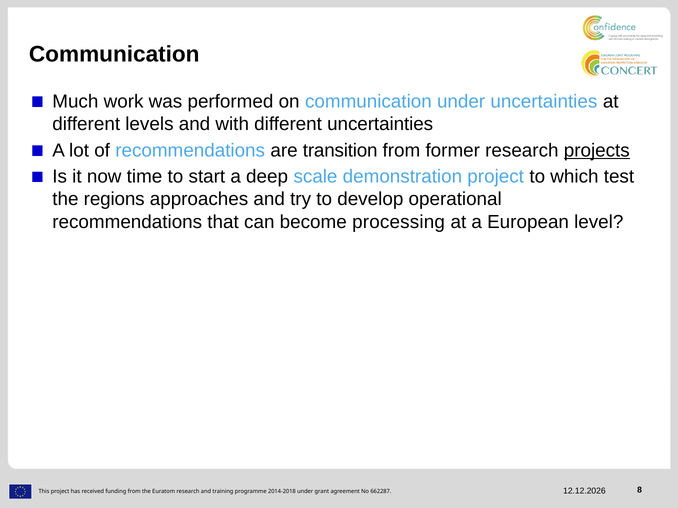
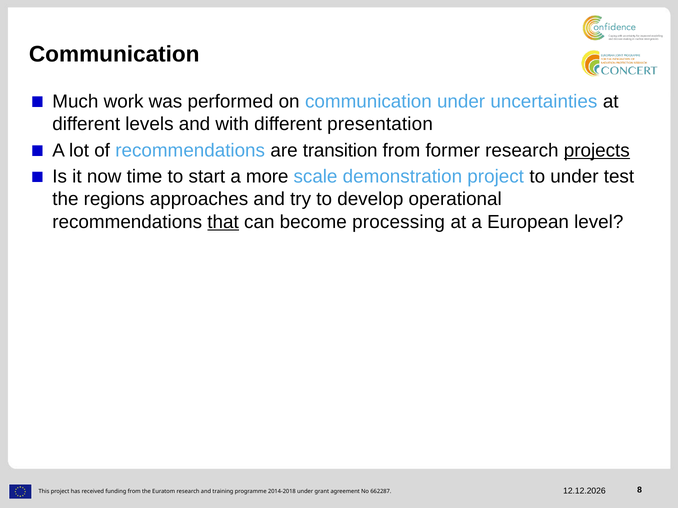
different uncertainties: uncertainties -> presentation (380, 124)
deep: deep -> more (267, 177)
to which: which -> under (574, 177)
that underline: none -> present (223, 222)
